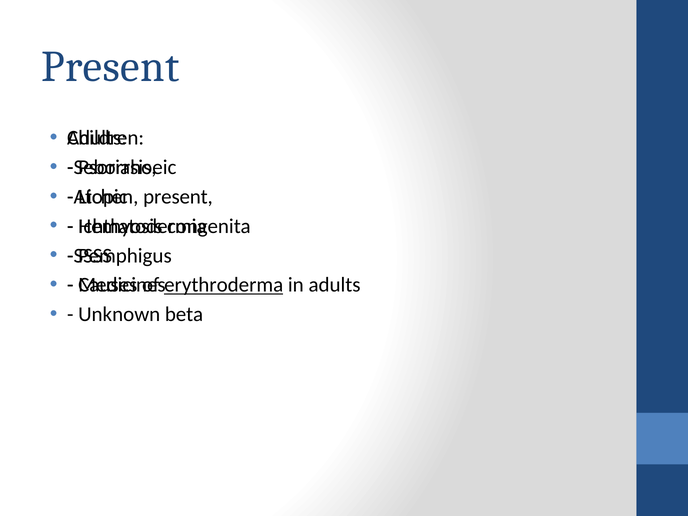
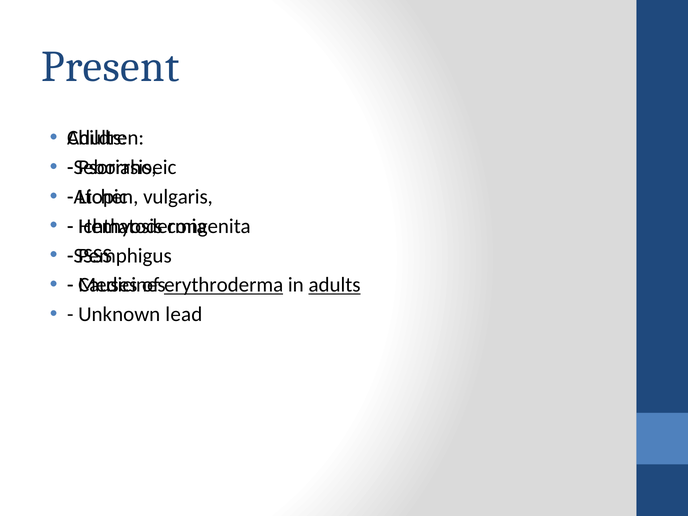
present: present -> vulgaris (178, 197)
adults underline: none -> present (335, 285)
beta: beta -> lead (184, 314)
